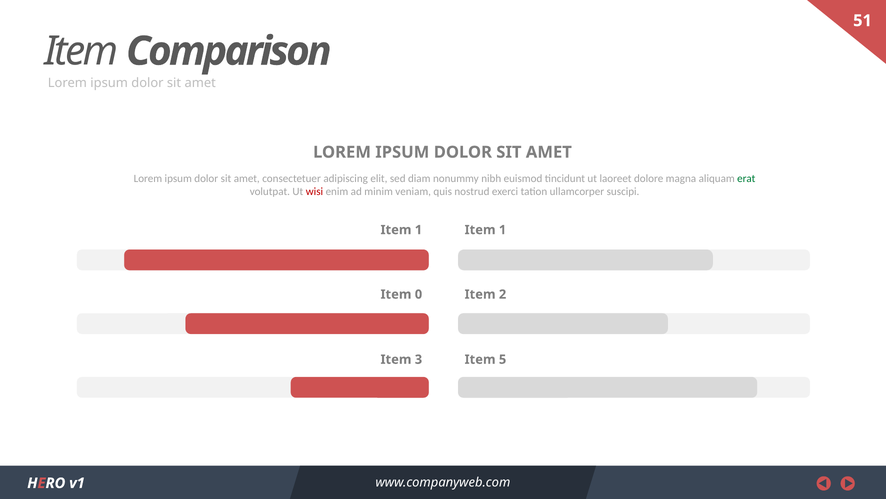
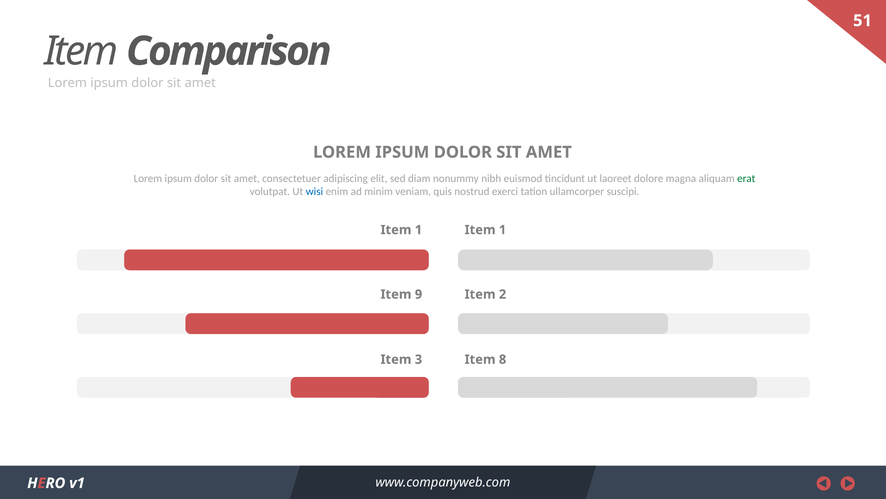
wisi colour: red -> blue (314, 191)
0: 0 -> 9 (418, 294)
5: 5 -> 8 (503, 359)
